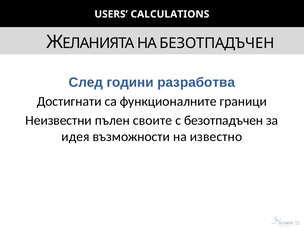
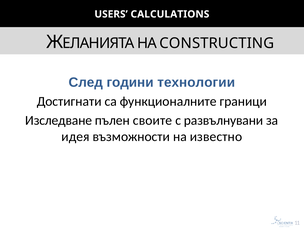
НА БЕЗОТПАДЪЧЕН: БЕЗОТПАДЪЧЕН -> CONSTRUCTING (217, 43)
разработва: разработва -> технологии (196, 83)
Неизвестни: Неизвестни -> Изследване (59, 120)
с безотпадъчен: безотпадъчен -> развълнувани (224, 120)
